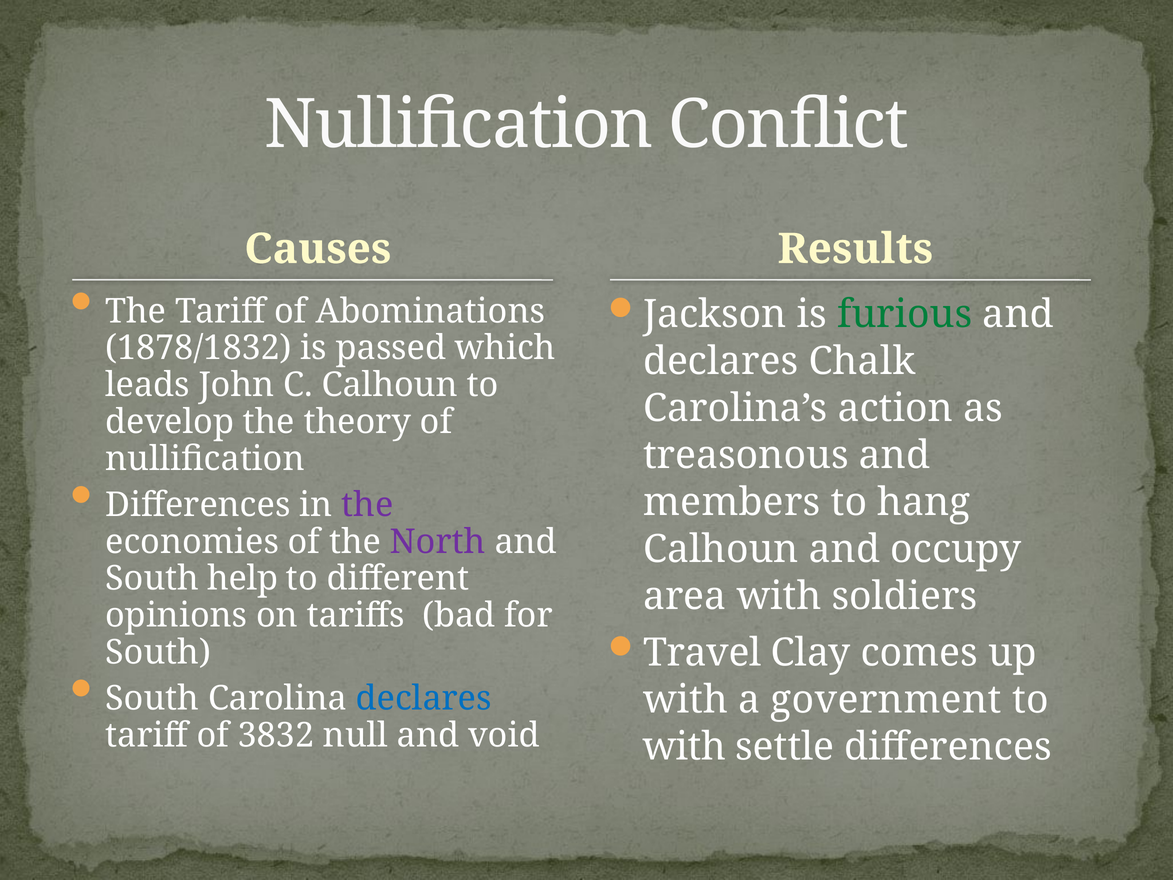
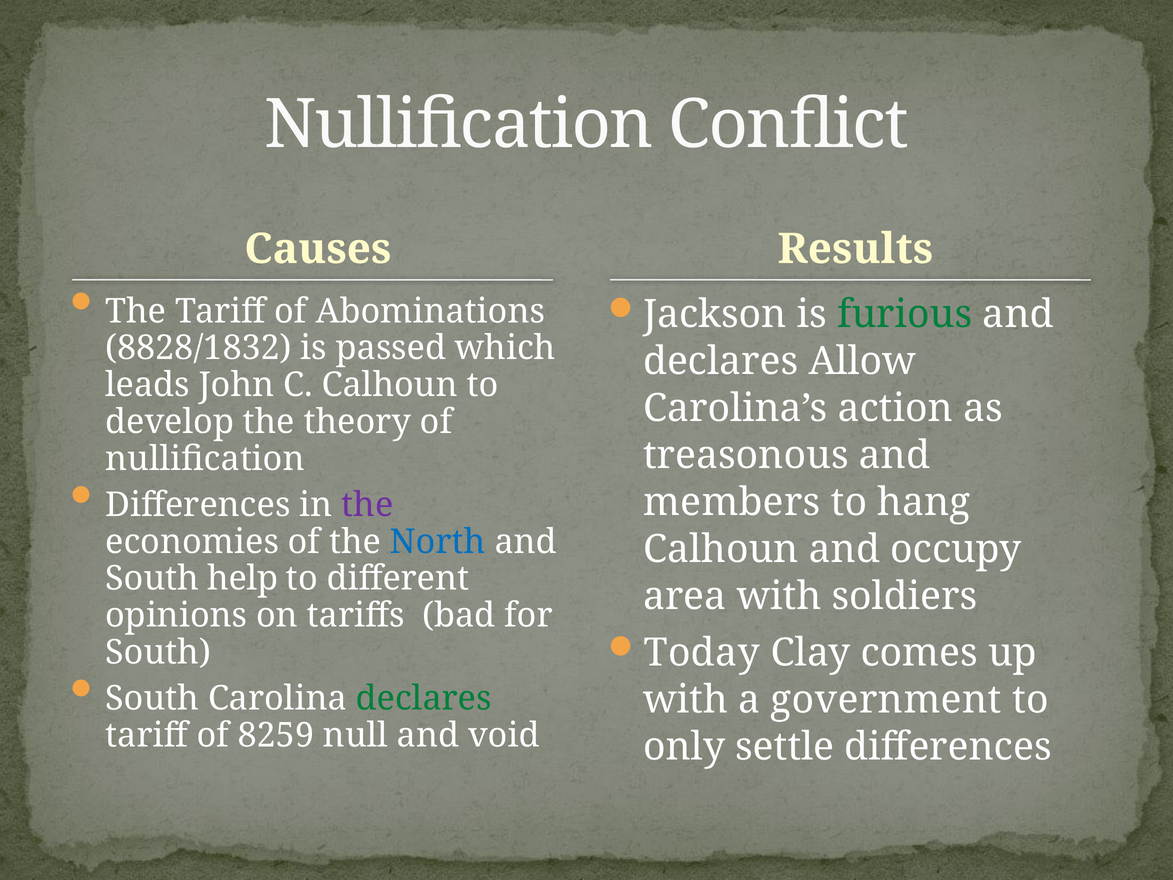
1878/1832: 1878/1832 -> 8828/1832 (199, 348)
Chalk: Chalk -> Allow (862, 361)
North colour: purple -> blue (438, 542)
Travel: Travel -> Today (702, 653)
declares colour: blue -> green (424, 698)
3832: 3832 -> 8259 (276, 735)
with: with -> only (684, 746)
